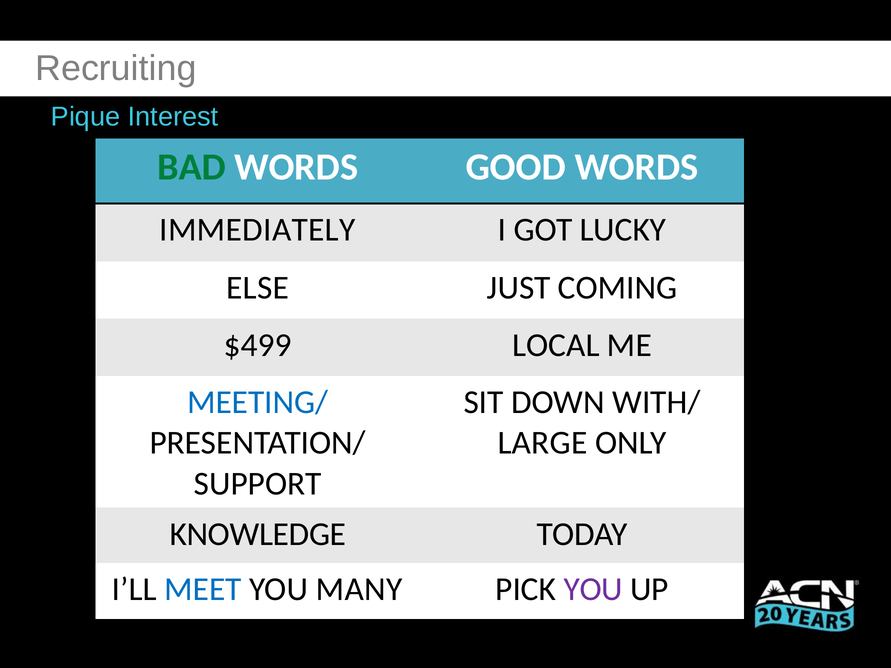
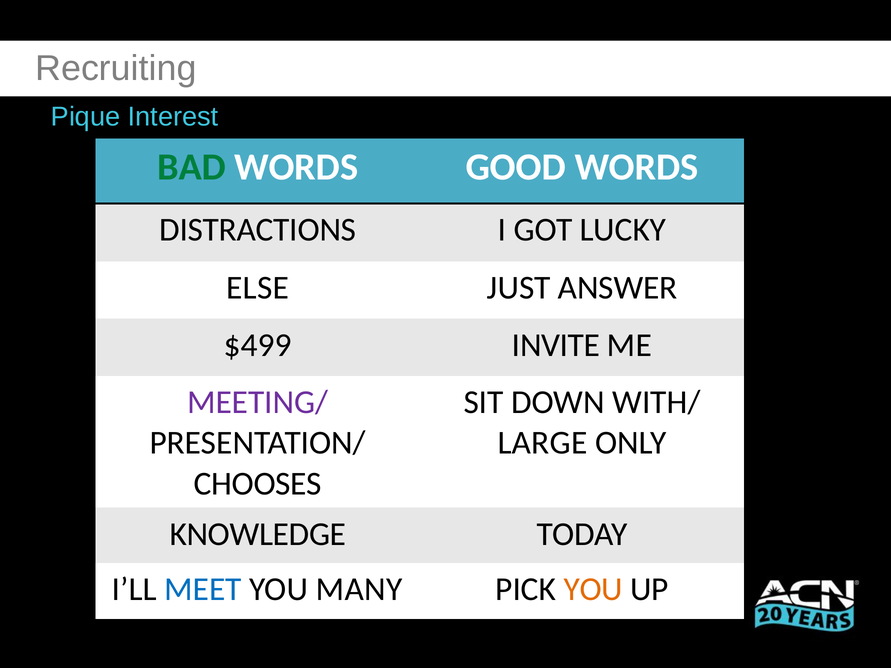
IMMEDIATELY: IMMEDIATELY -> DISTRACTIONS (258, 230)
COMING: COMING -> ANSWER (618, 288)
LOCAL: LOCAL -> INVITE (556, 345)
MEETING/ colour: blue -> purple (258, 402)
SUPPORT: SUPPORT -> CHOOSES (258, 484)
YOU colour: purple -> orange (593, 590)
